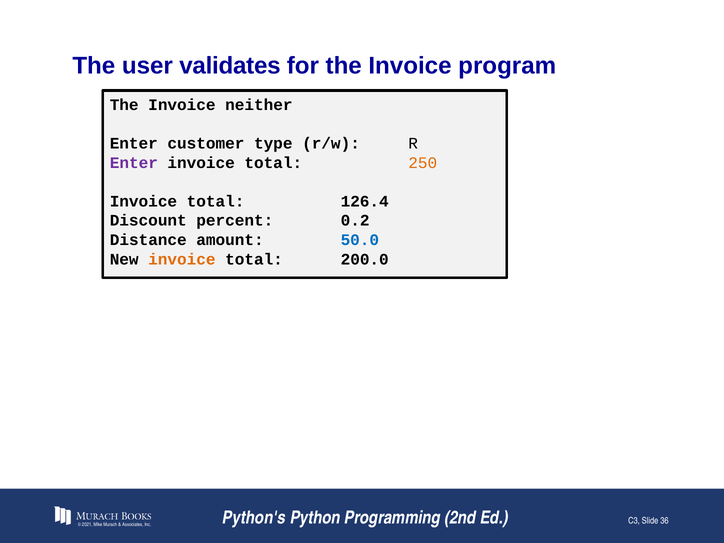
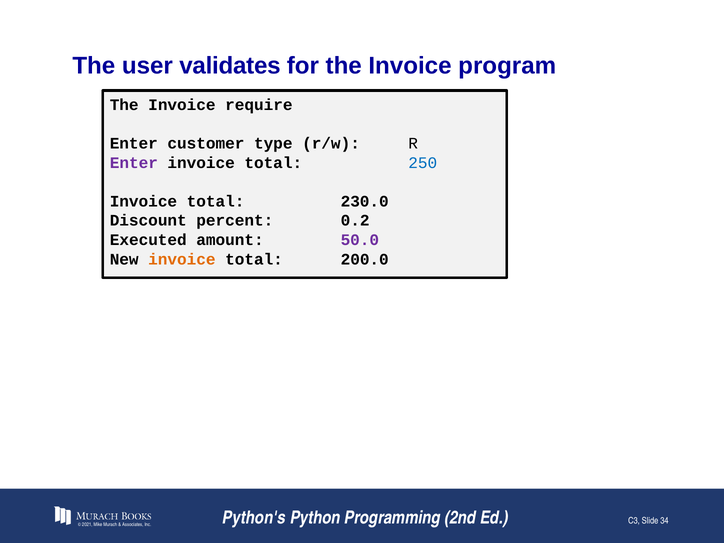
neither: neither -> require (259, 105)
250 colour: orange -> blue (423, 163)
126.4: 126.4 -> 230.0 (365, 201)
Distance: Distance -> Executed (148, 240)
50.0 colour: blue -> purple (360, 240)
36: 36 -> 34 (664, 521)
